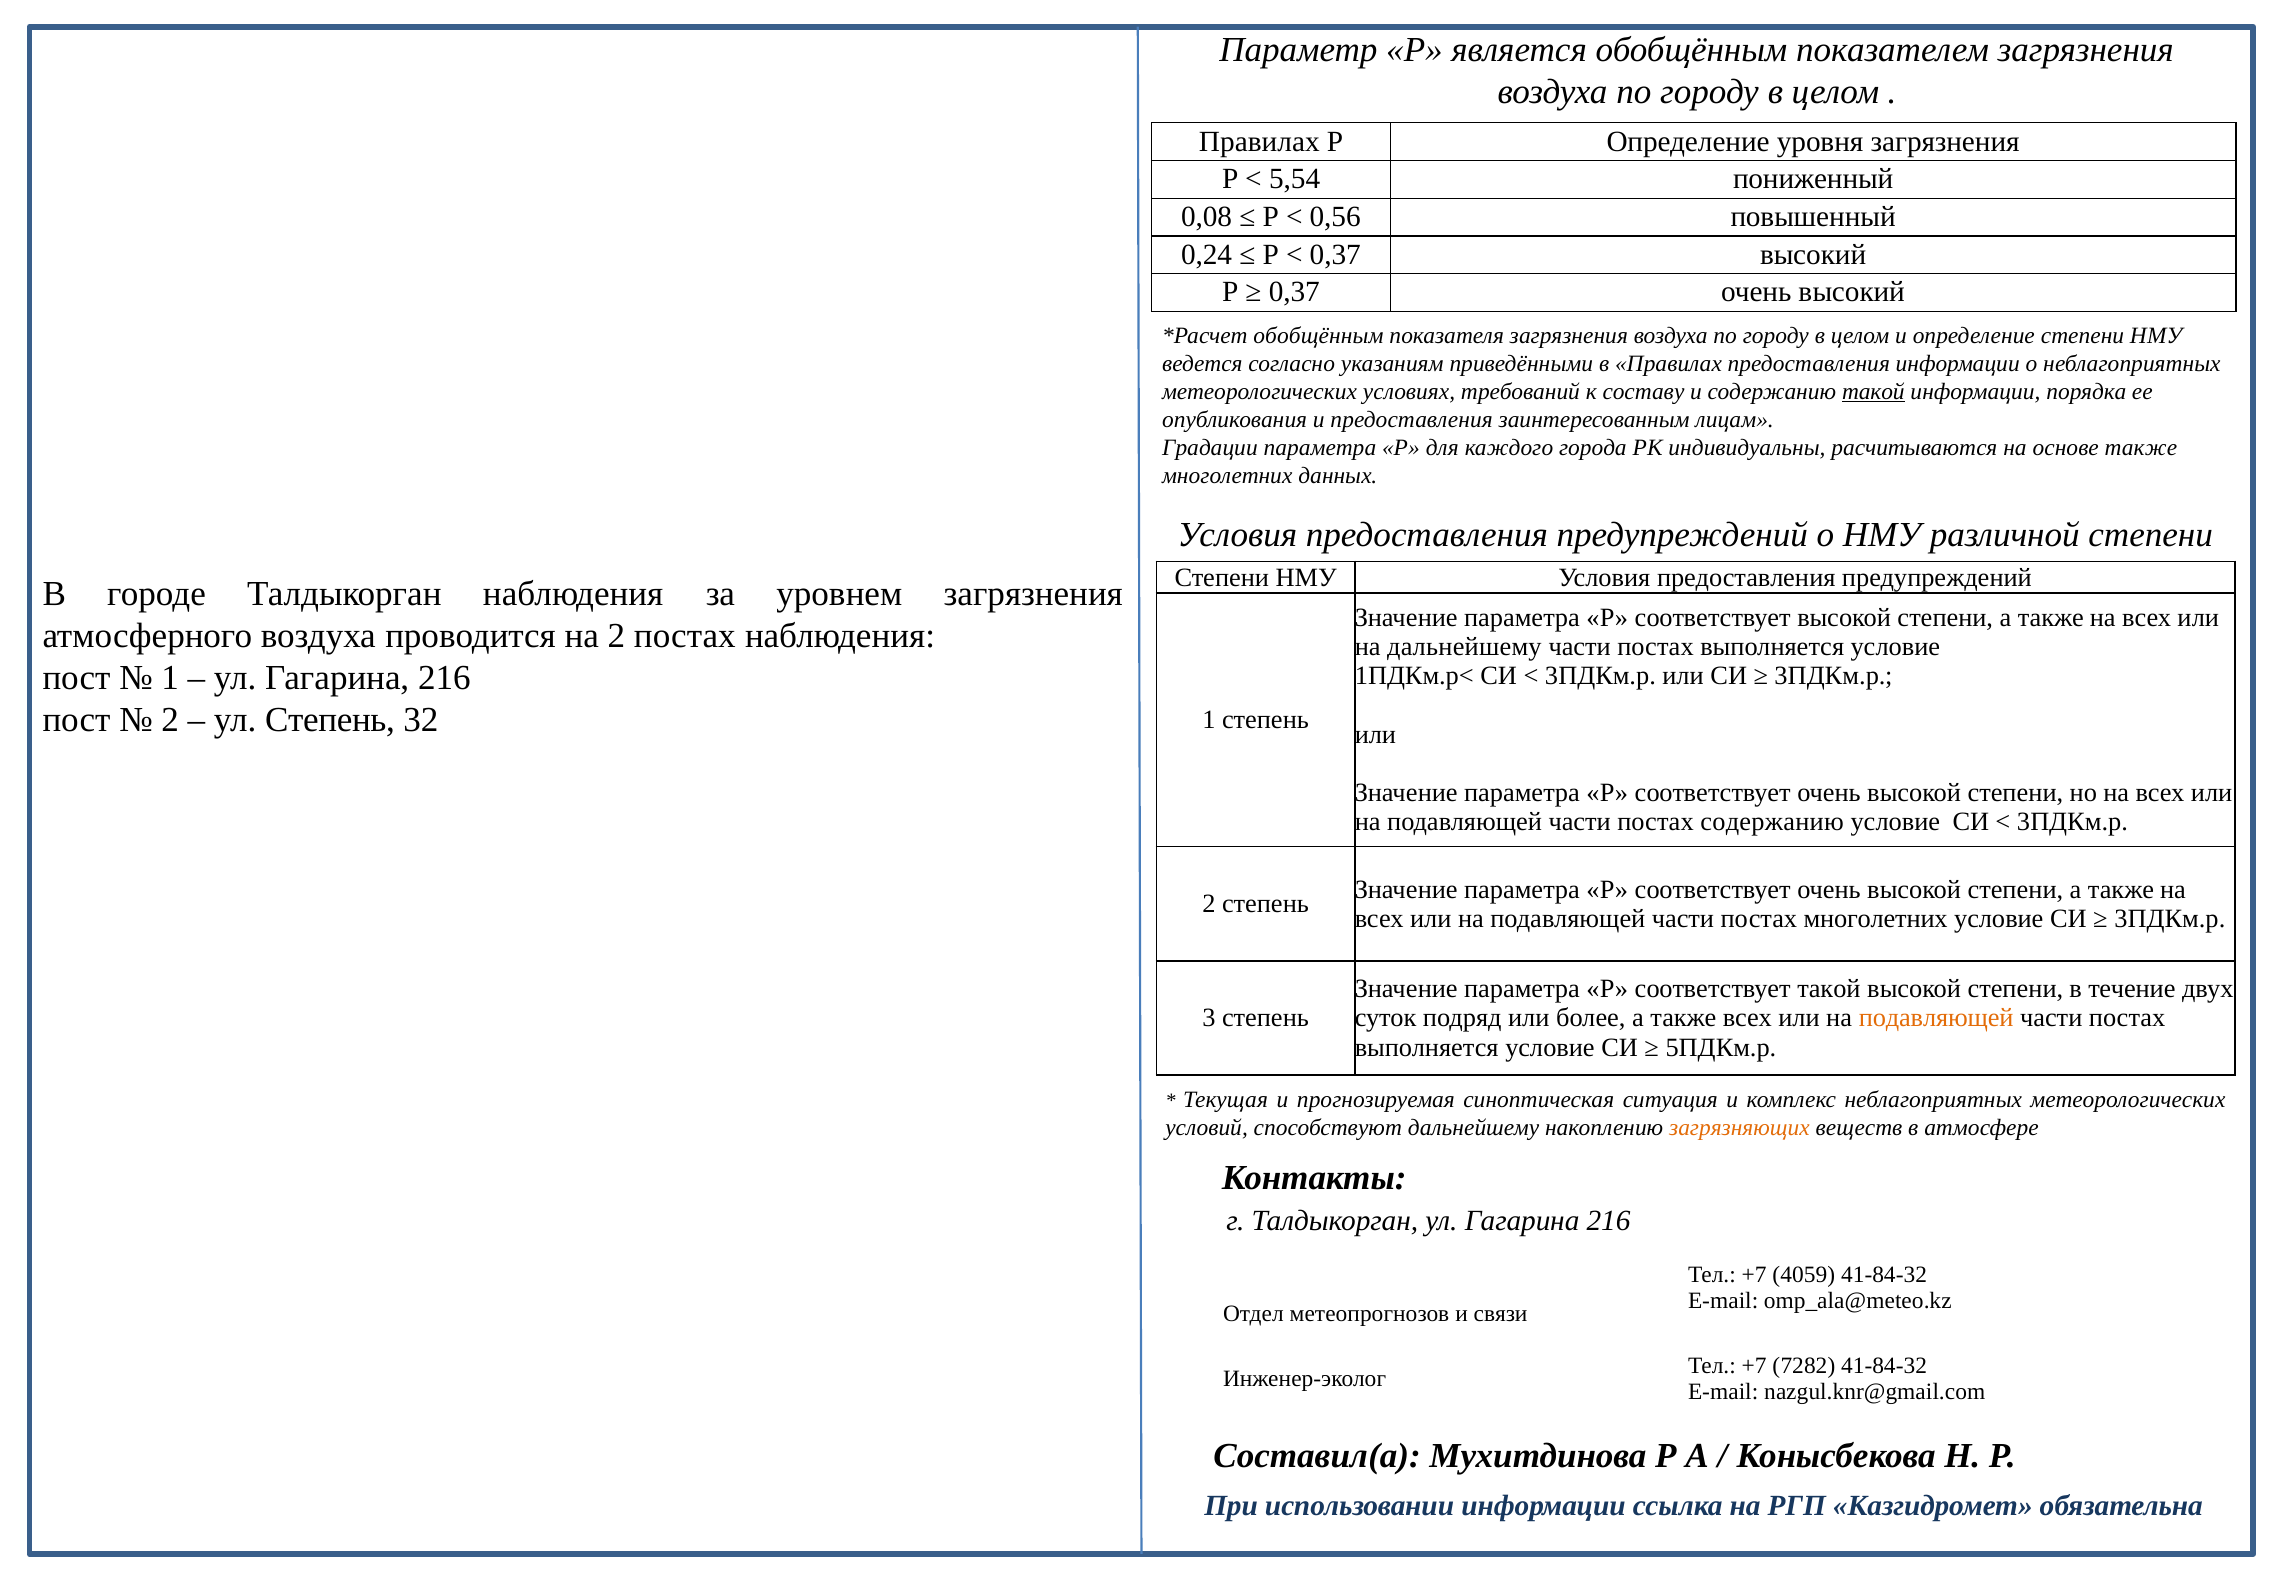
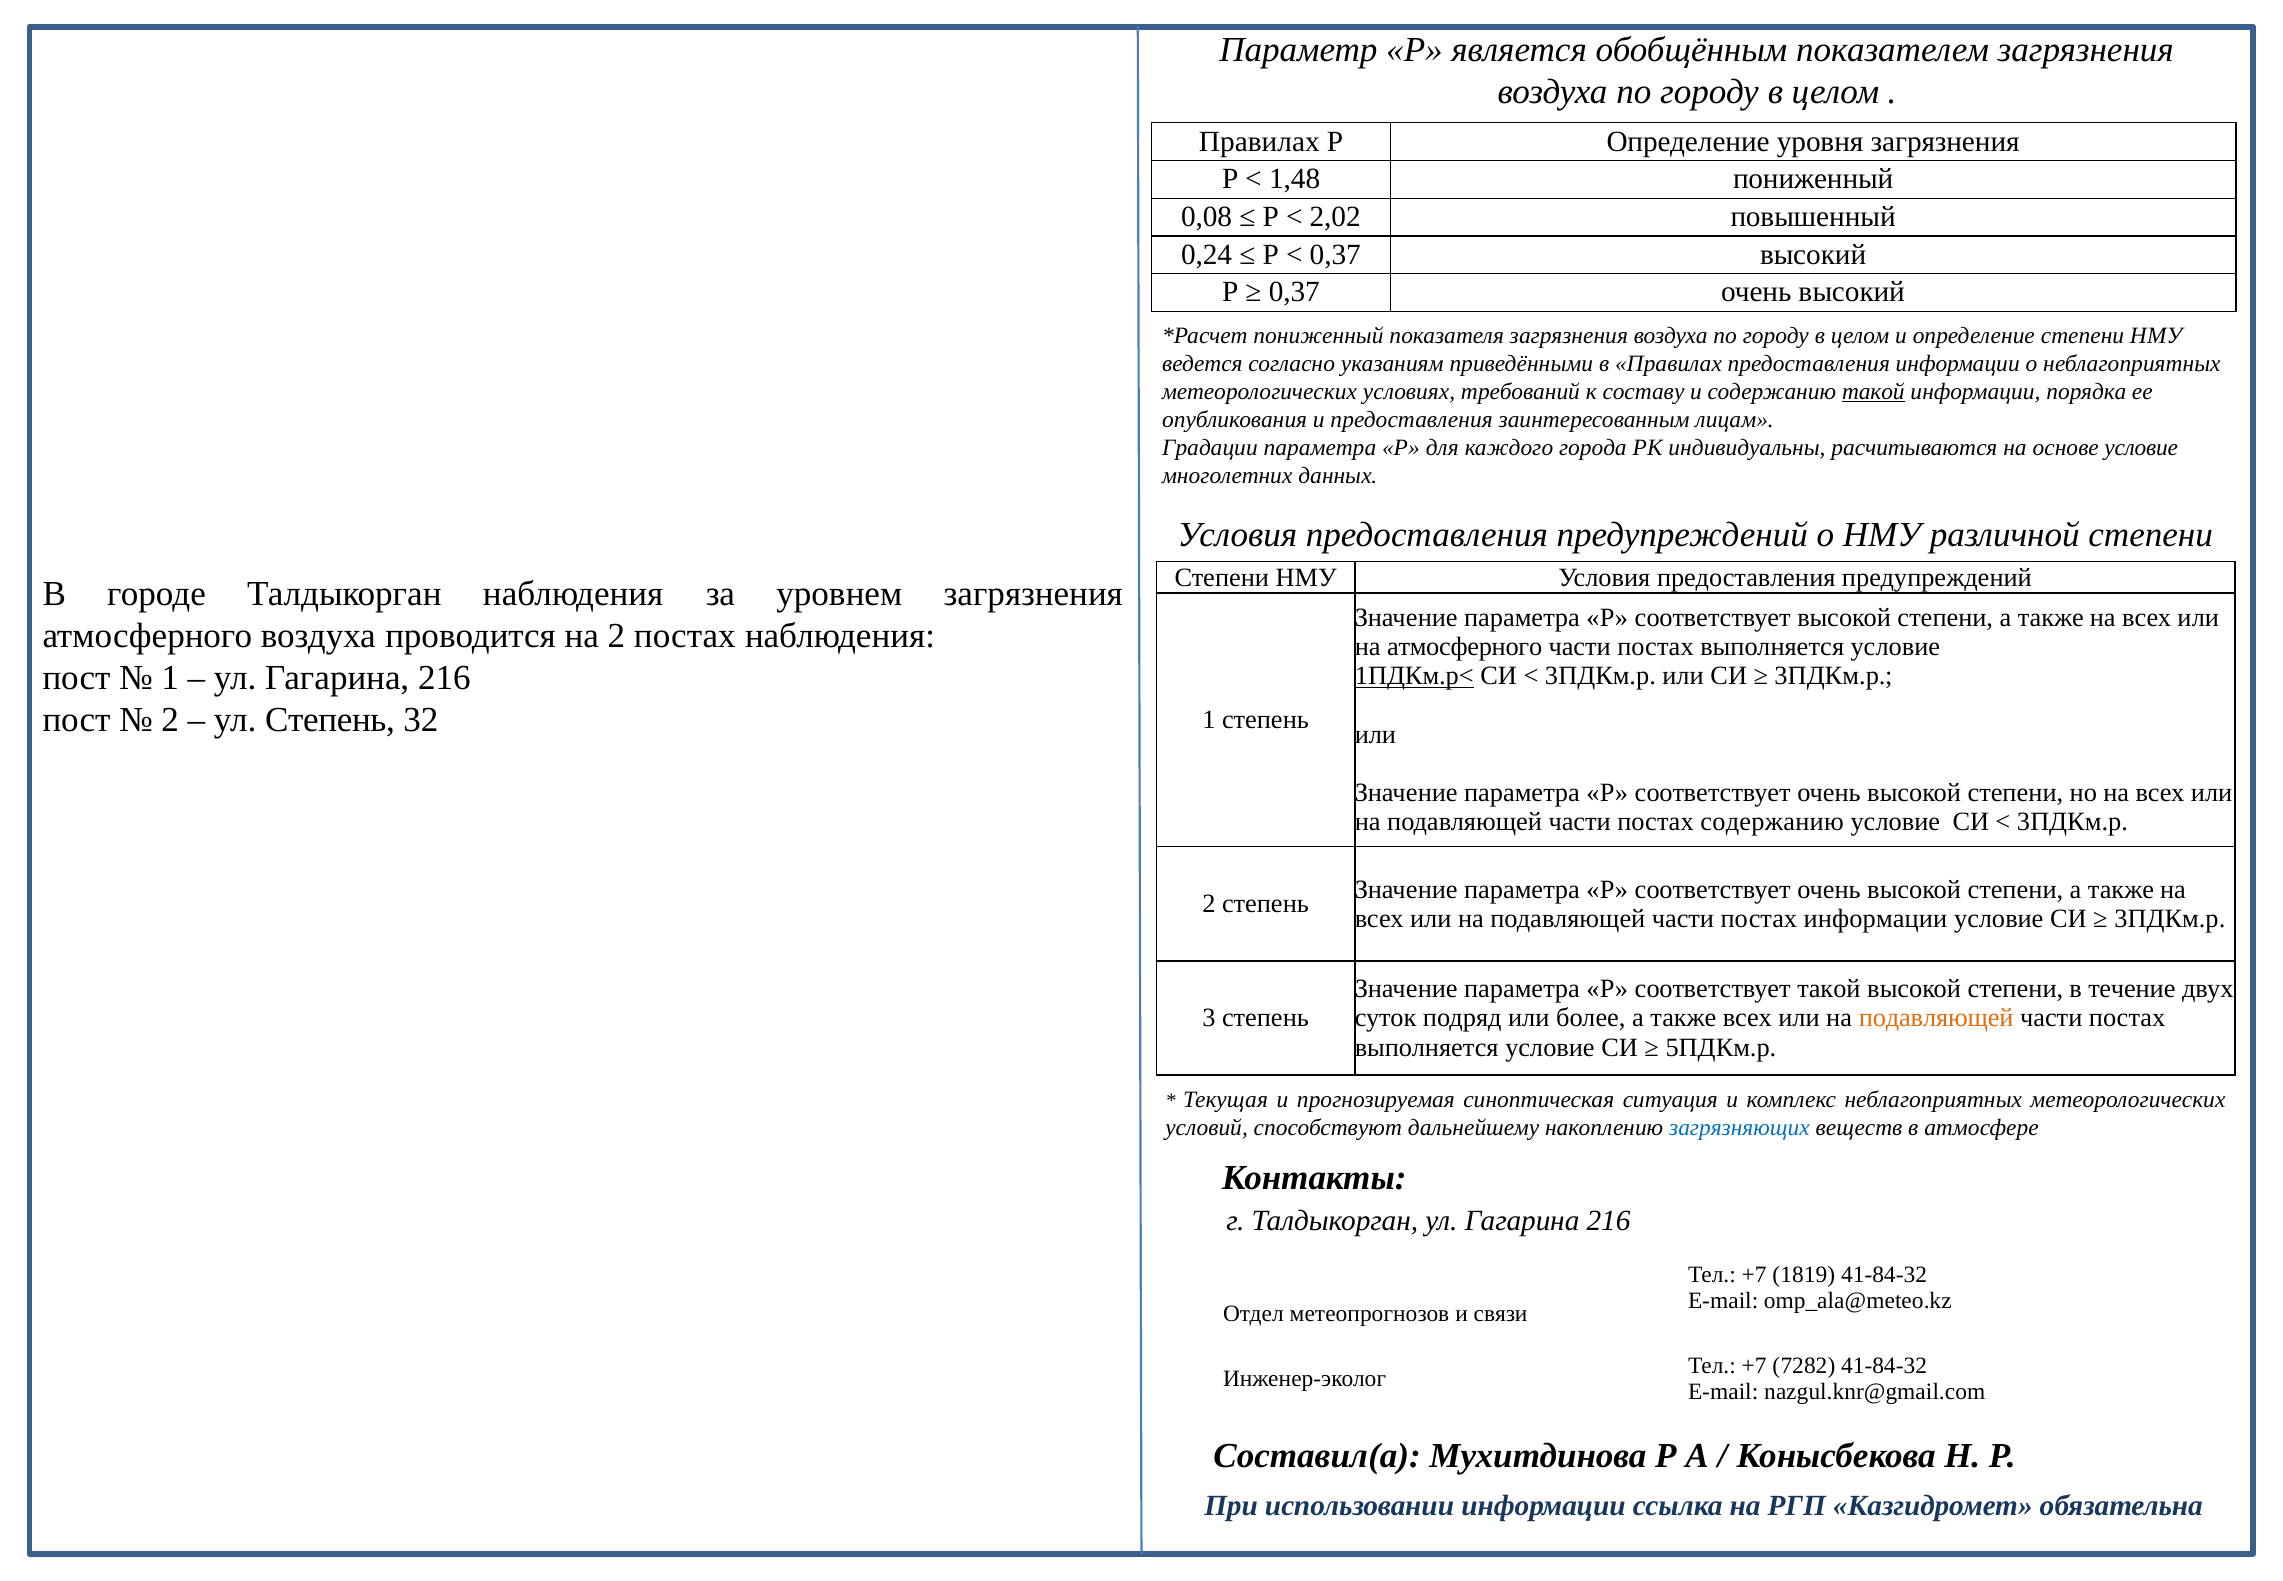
5,54: 5,54 -> 1,48 (1295, 179)
0,56: 0,56 -> 2,02 (1335, 217)
обобщённым: обобщённым -> пониженный (1318, 335)
основе также: также -> условие (2141, 447)
на дальнейшему: дальнейшему -> атмосферного (1465, 647)
1ПДКм.р< underline: none -> present (1414, 676)
постах многолетних: многолетних -> информации (1875, 918)
загрязняющих colour: orange -> blue (1739, 1128)
4059: 4059 -> 1819 (1804, 1274)
